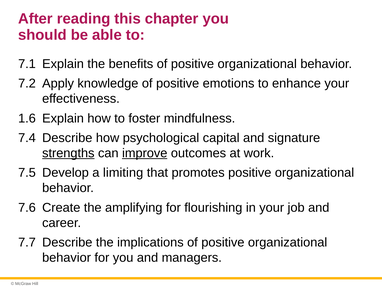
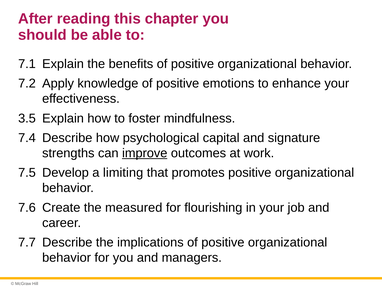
1.6: 1.6 -> 3.5 (27, 118)
strengths underline: present -> none (68, 153)
amplifying: amplifying -> measured (134, 207)
